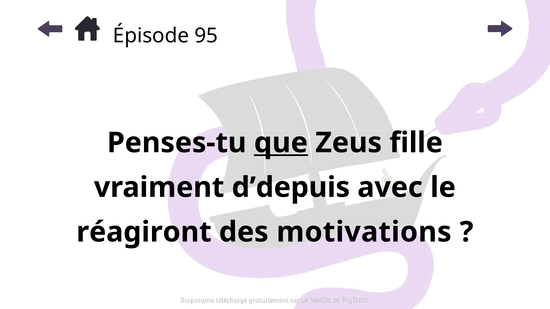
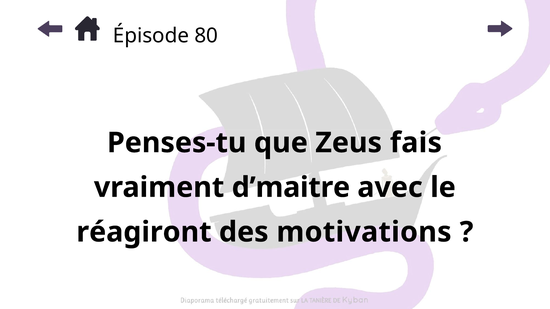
95: 95 -> 80 (206, 36)
que underline: present -> none (281, 143)
fille: fille -> fais (416, 143)
d’depuis: d’depuis -> d’maitre (291, 188)
